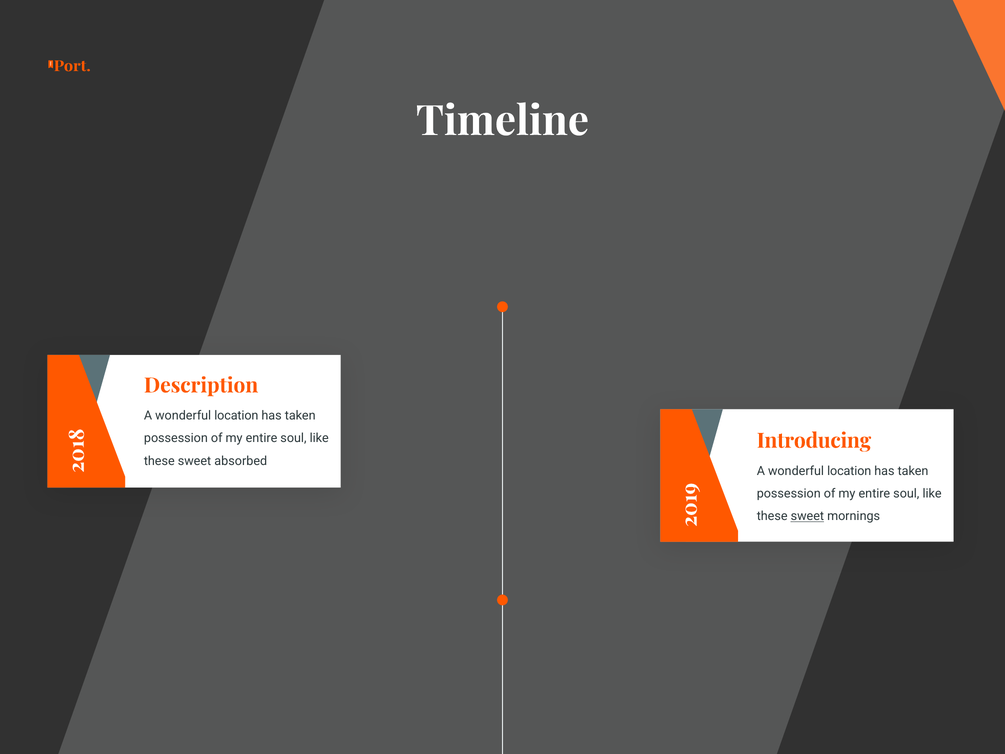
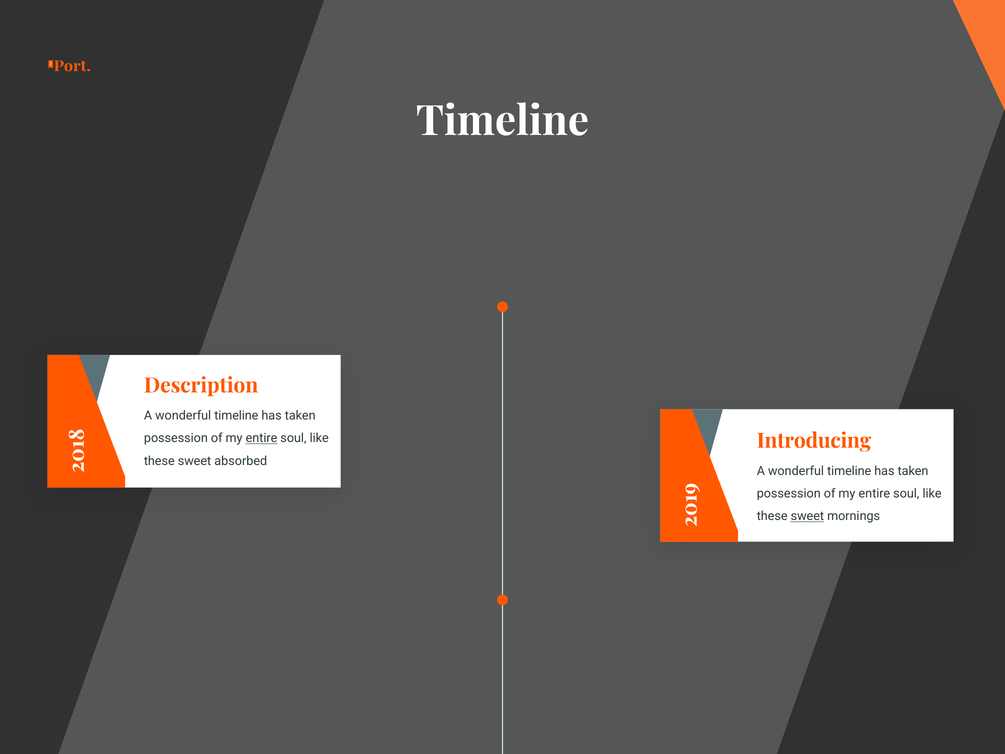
location: location -> timeline (236, 415)
entire underline: none -> present (262, 438)
location: location -> timeline (849, 471)
